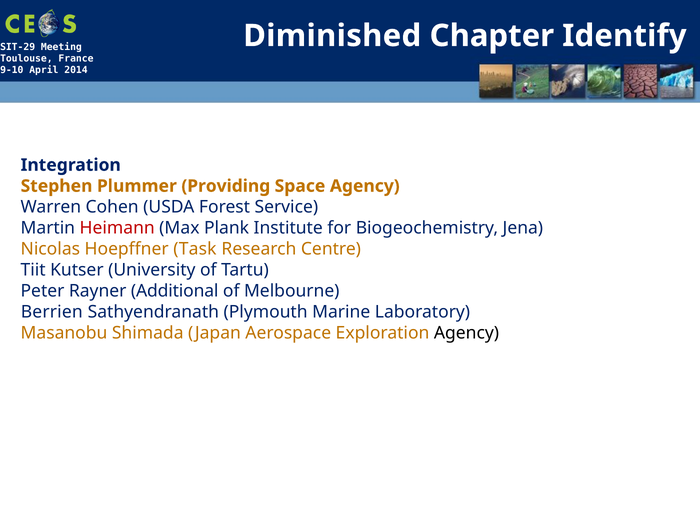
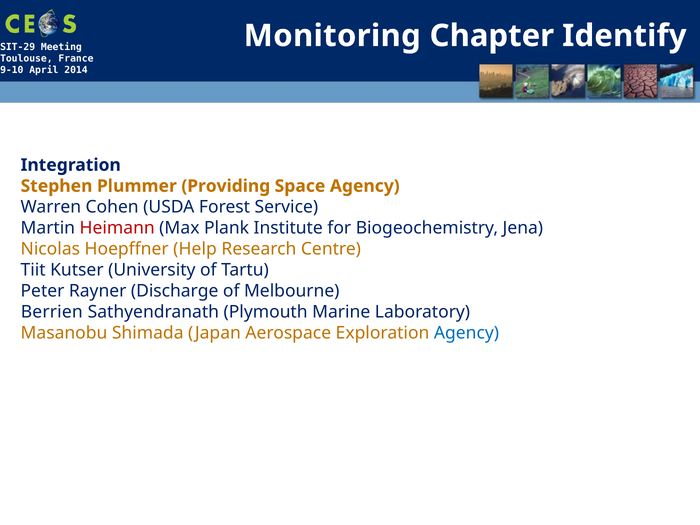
Diminished: Diminished -> Monitoring (332, 36)
Task: Task -> Help (195, 249)
Additional: Additional -> Discharge (175, 291)
Agency colour: black -> blue (466, 333)
